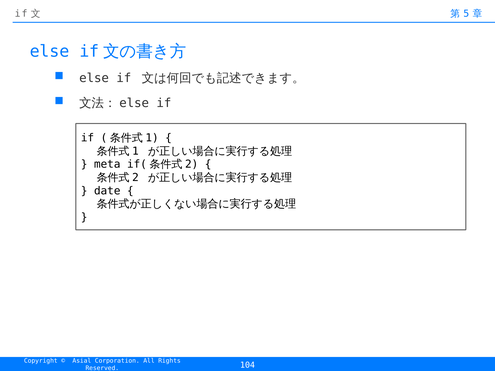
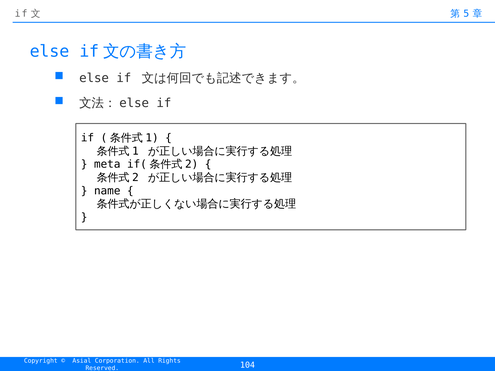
date: date -> name (107, 191)
